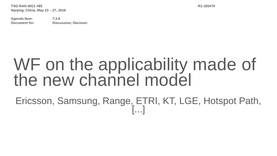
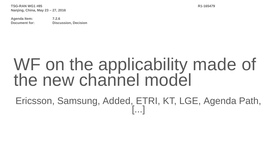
Range: Range -> Added (118, 101)
LGE Hotspot: Hotspot -> Agenda (220, 101)
